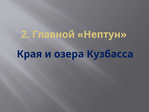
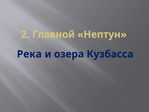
Края: Края -> Река (29, 54)
